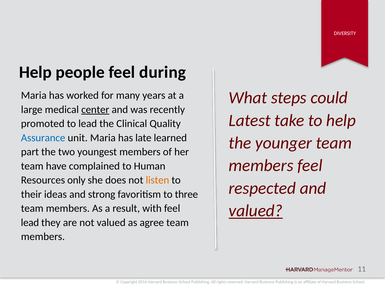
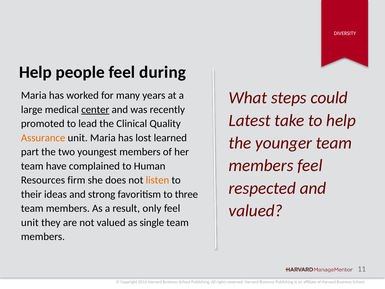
Assurance colour: blue -> orange (43, 138)
late: late -> lost (143, 138)
only: only -> firm (76, 180)
valued underline: present -> none (256, 211)
with: with -> only (152, 208)
lead: lead -> unit (30, 222)
agree: agree -> single (152, 222)
